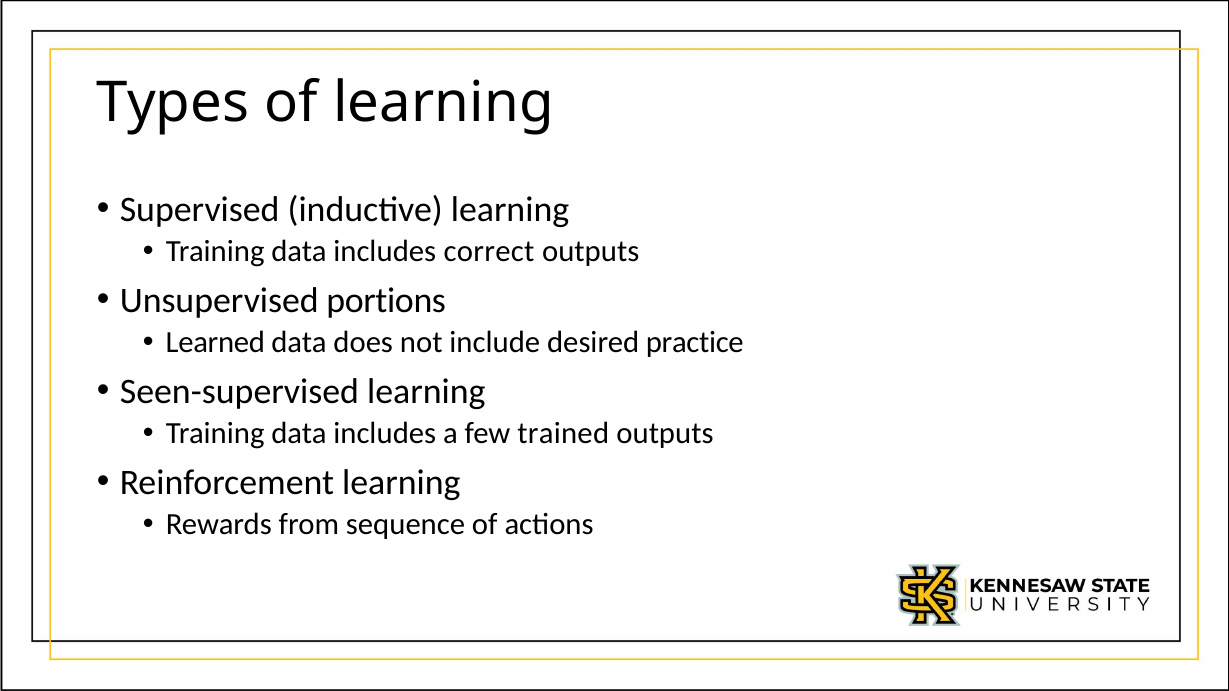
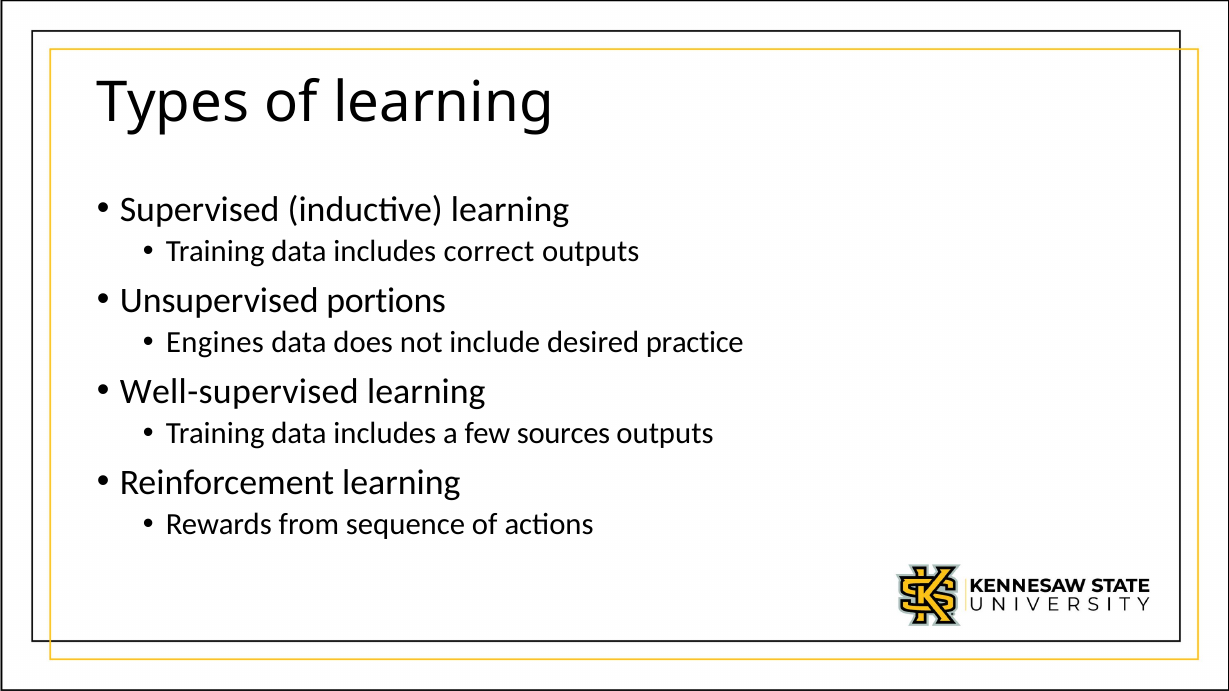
Learned: Learned -> Engines (215, 343)
Seen-supervised: Seen-supervised -> Well-supervised (239, 392)
trained: trained -> sources (564, 434)
